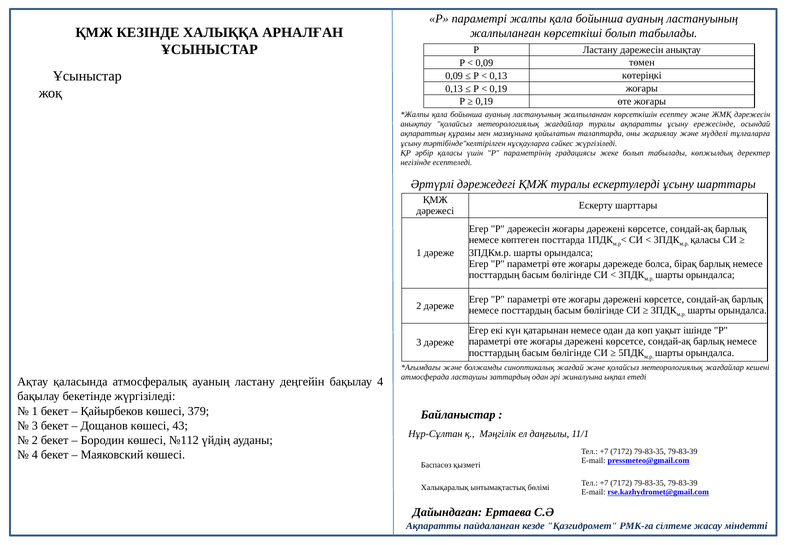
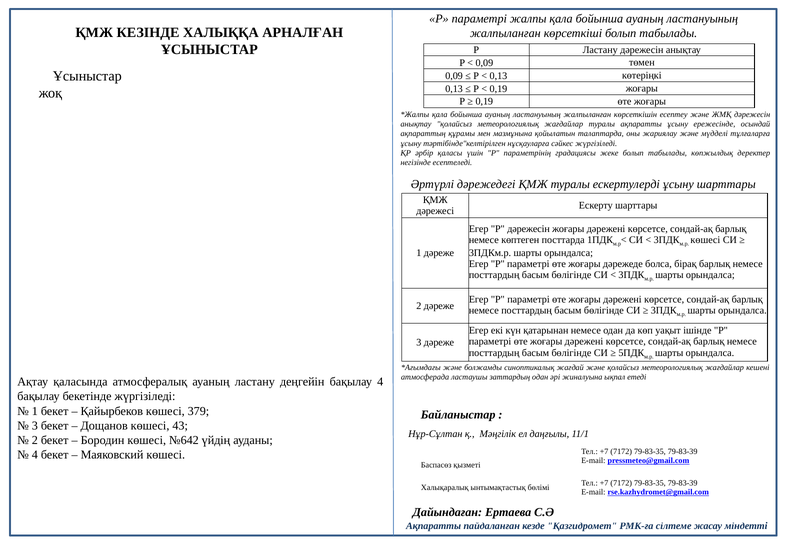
қаласы: қаласы -> көшесі (705, 240)
№112: №112 -> №642 (184, 440)
